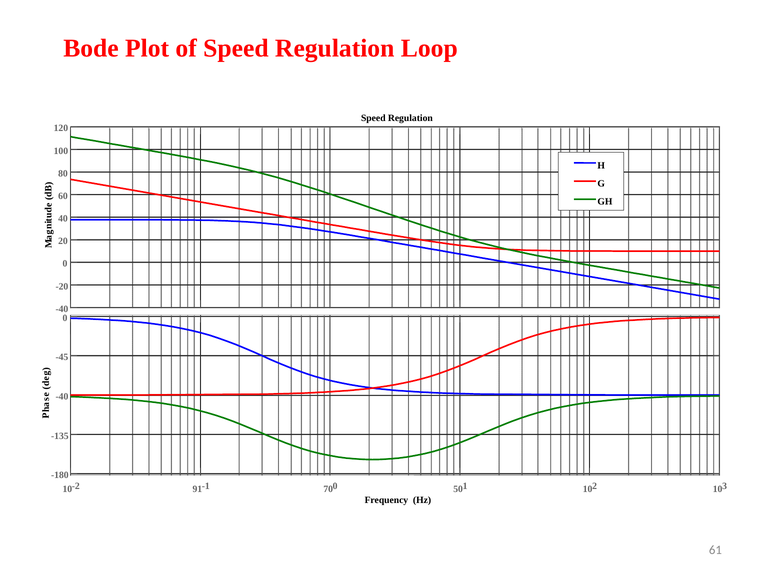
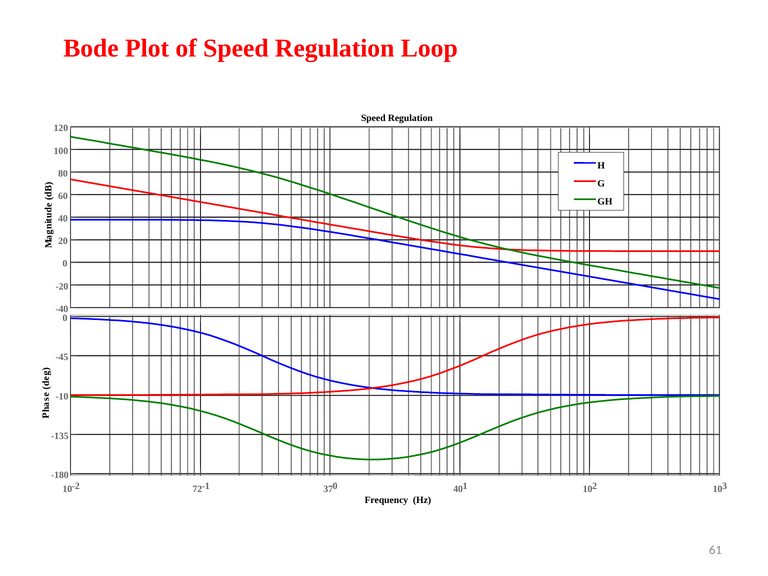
-40: -40 -> -10 (62, 397)
91: 91 -> 72 (197, 489)
70: 70 -> 37 (328, 489)
0 50: 50 -> 40 (458, 489)
